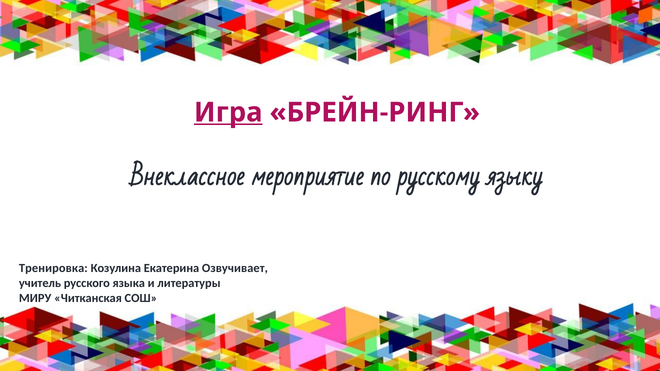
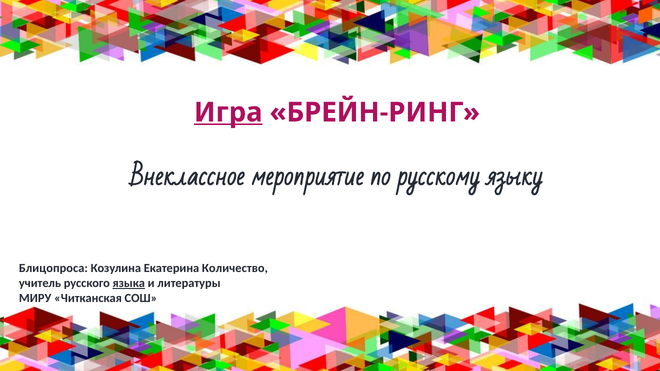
Тренировка: Тренировка -> Блицопроса (53, 269)
Озвучивает: Озвучивает -> Количество (235, 269)
языка underline: none -> present (129, 283)
